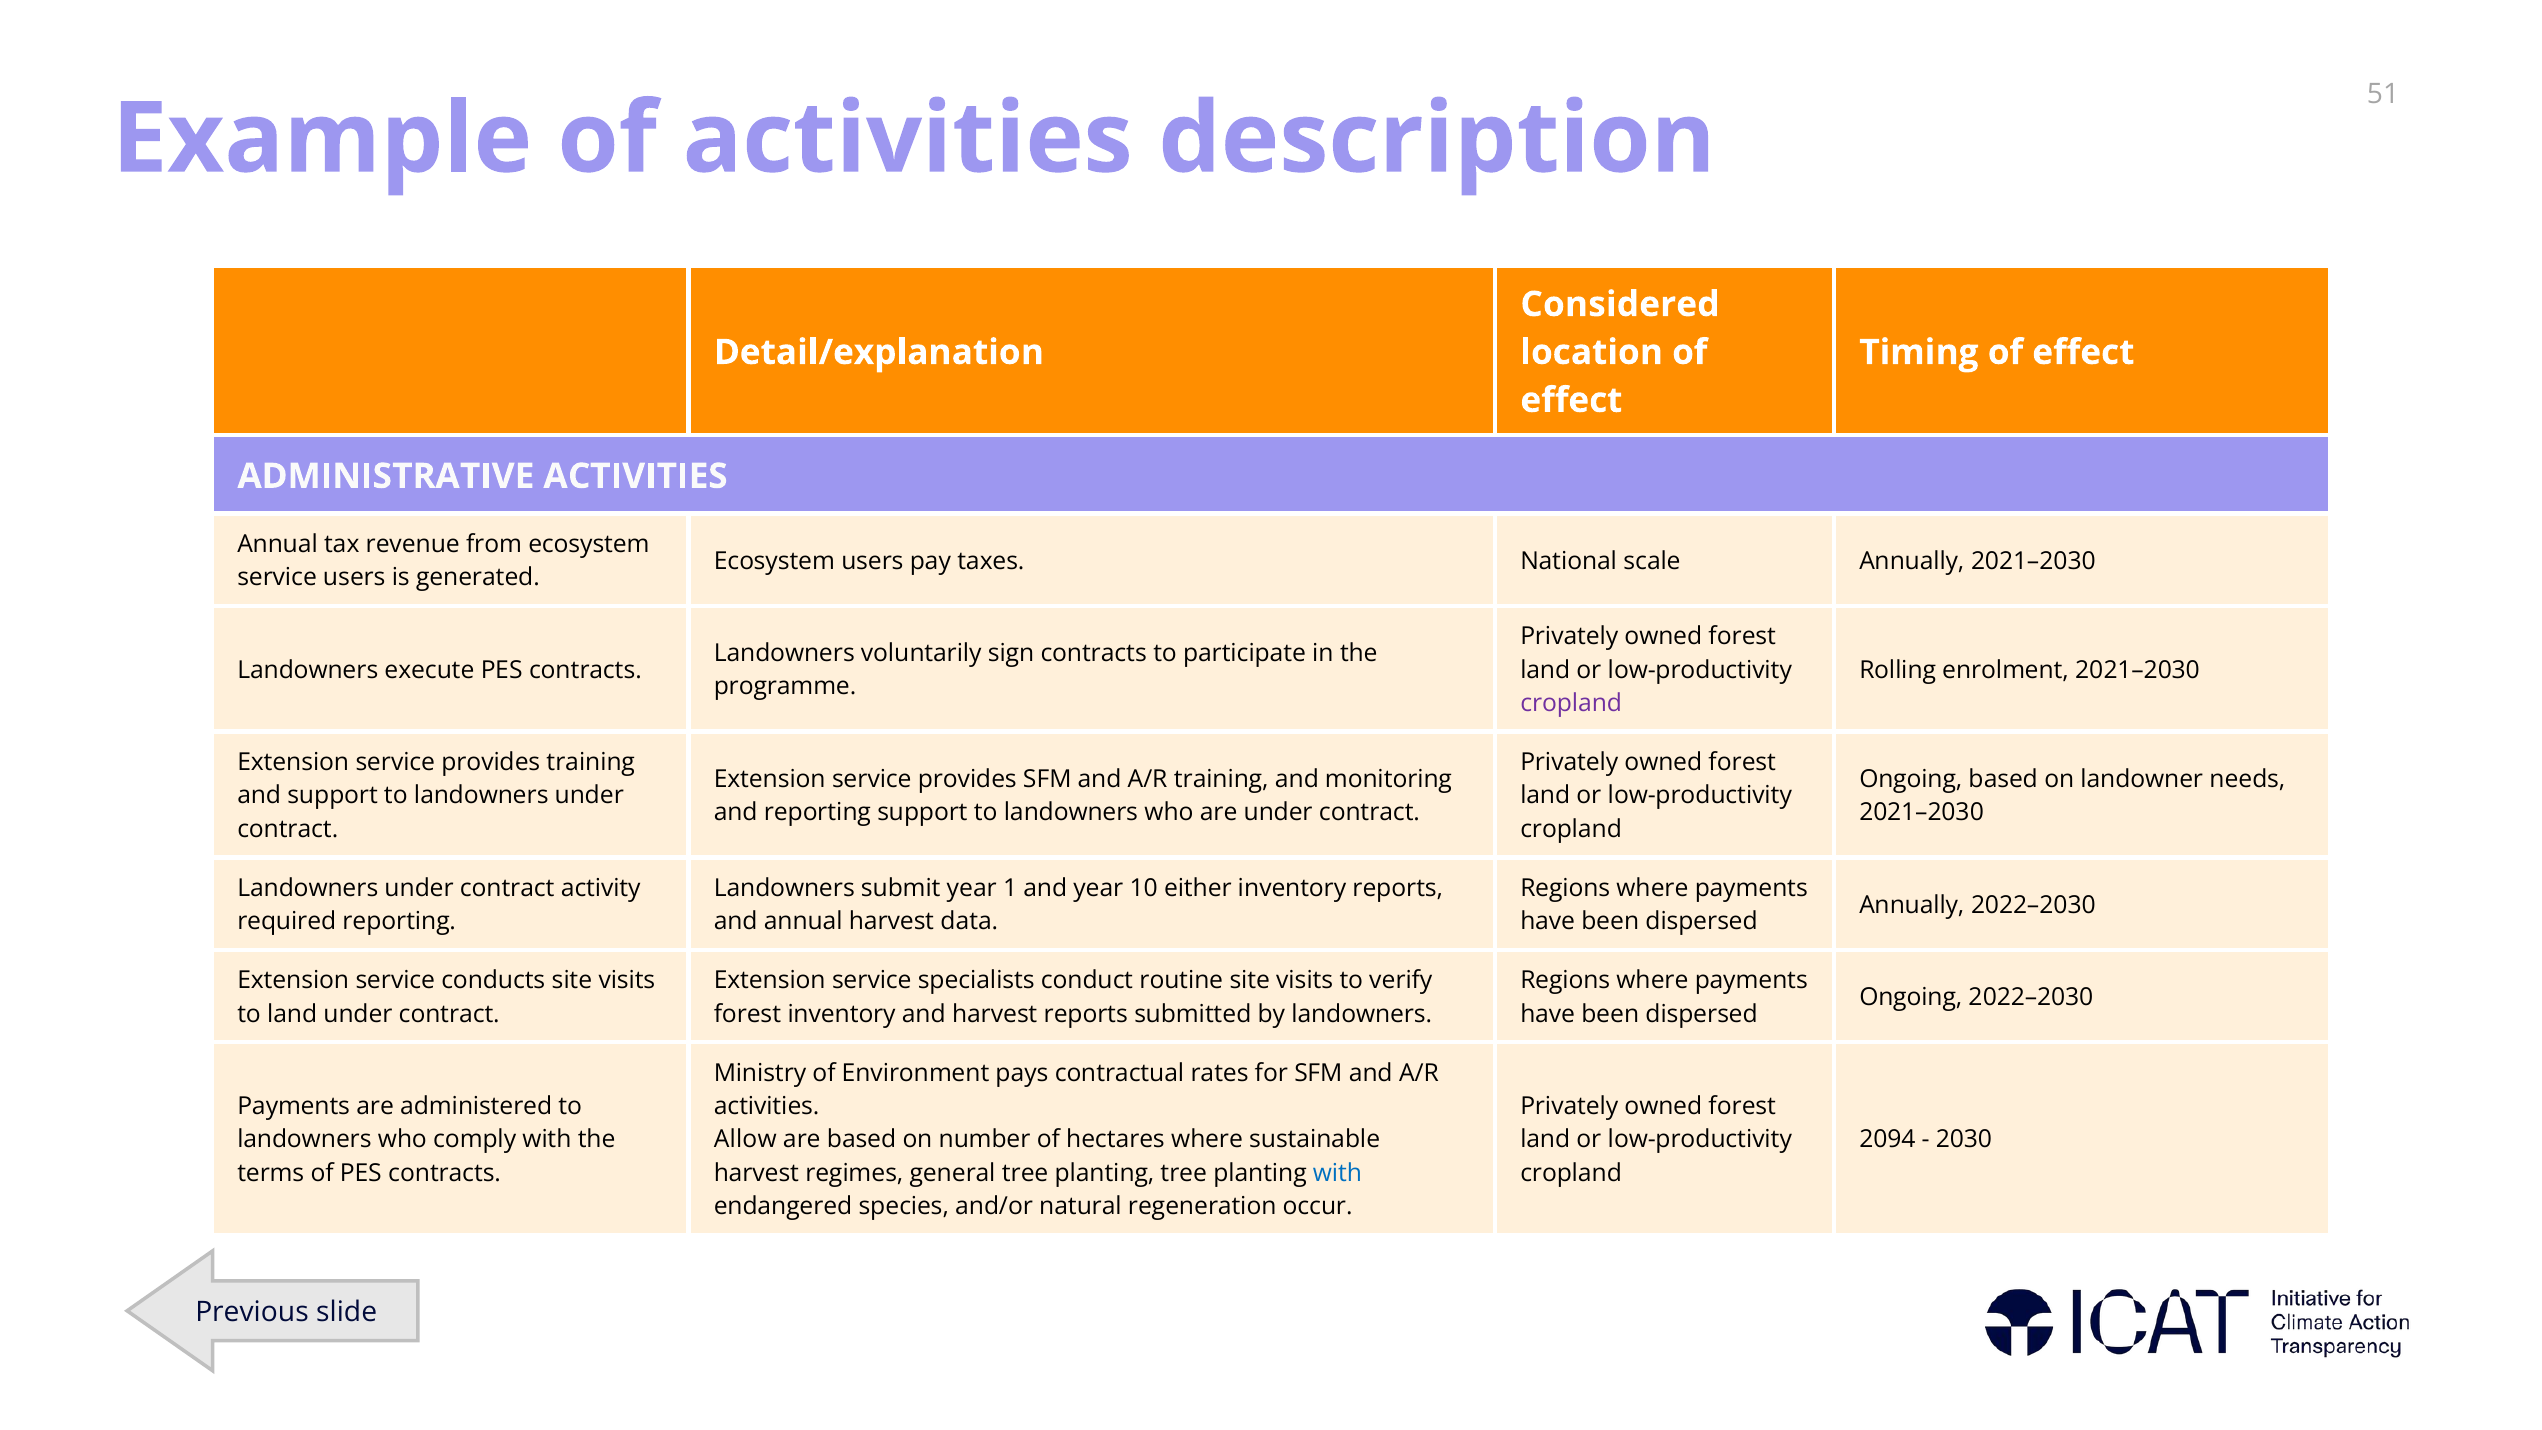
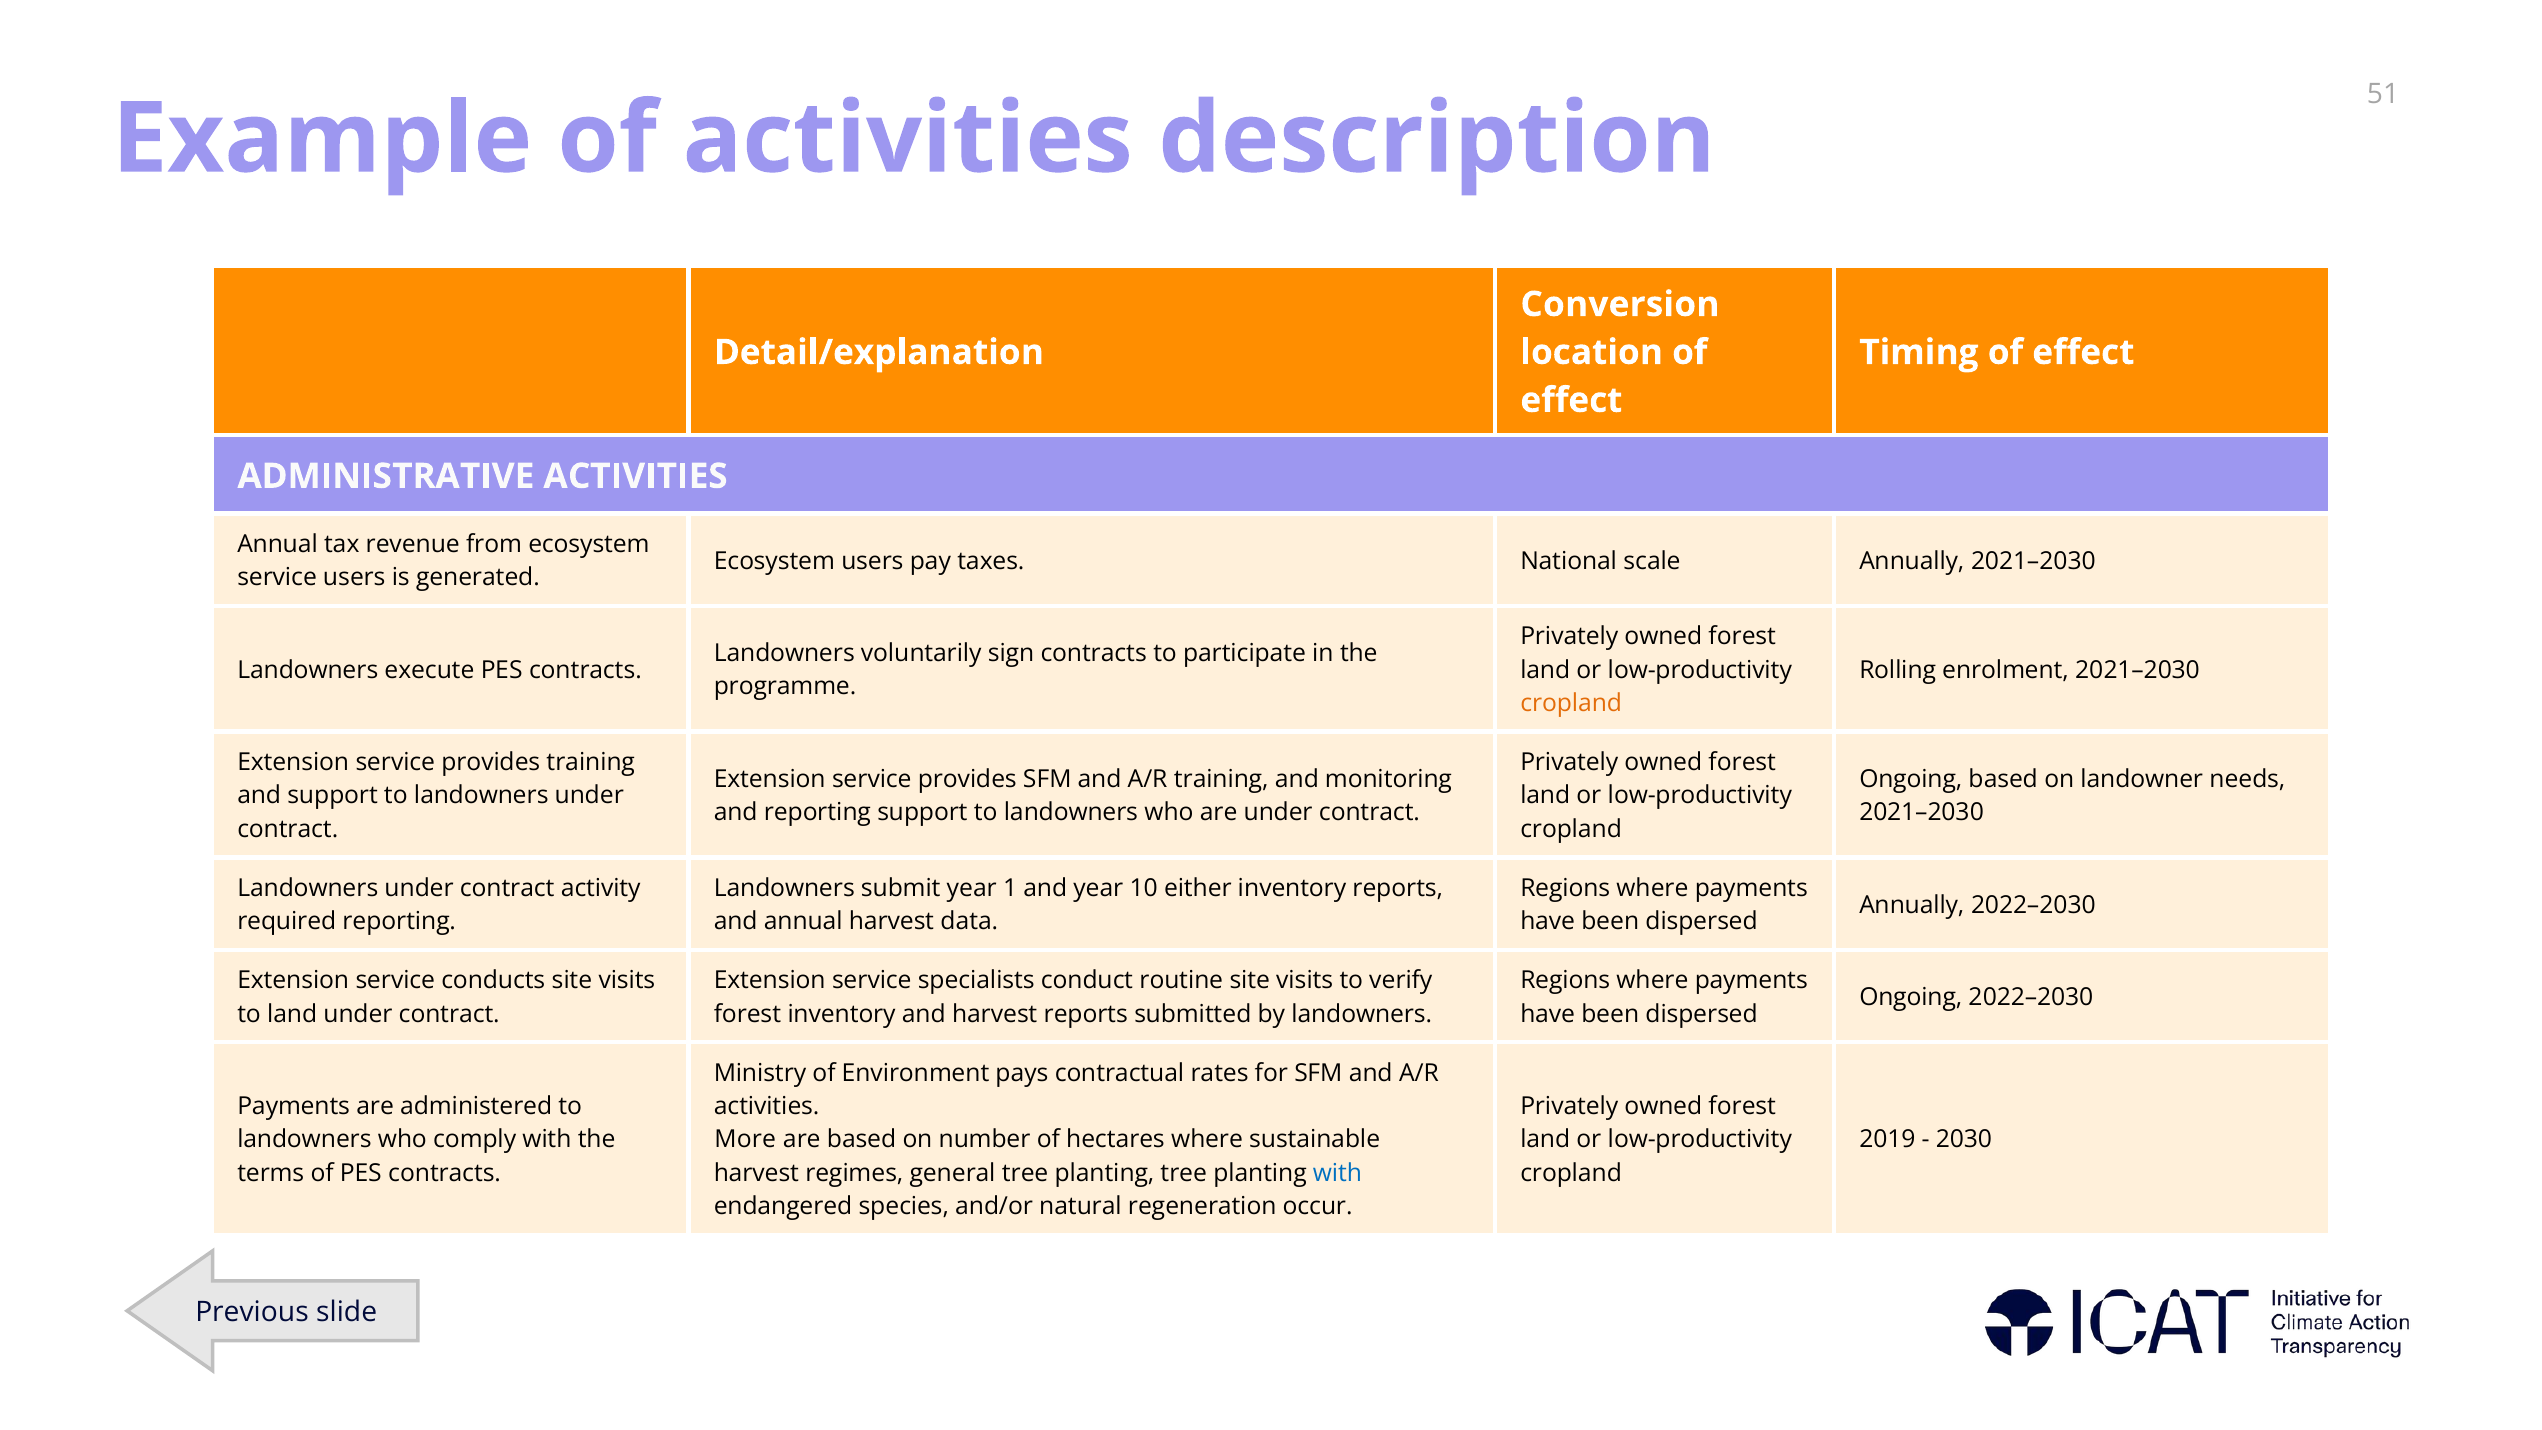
Considered: Considered -> Conversion (1620, 304)
cropland colour: purple -> orange (1571, 703)
Allow: Allow -> More (745, 1140)
2094: 2094 -> 2019 (1887, 1140)
